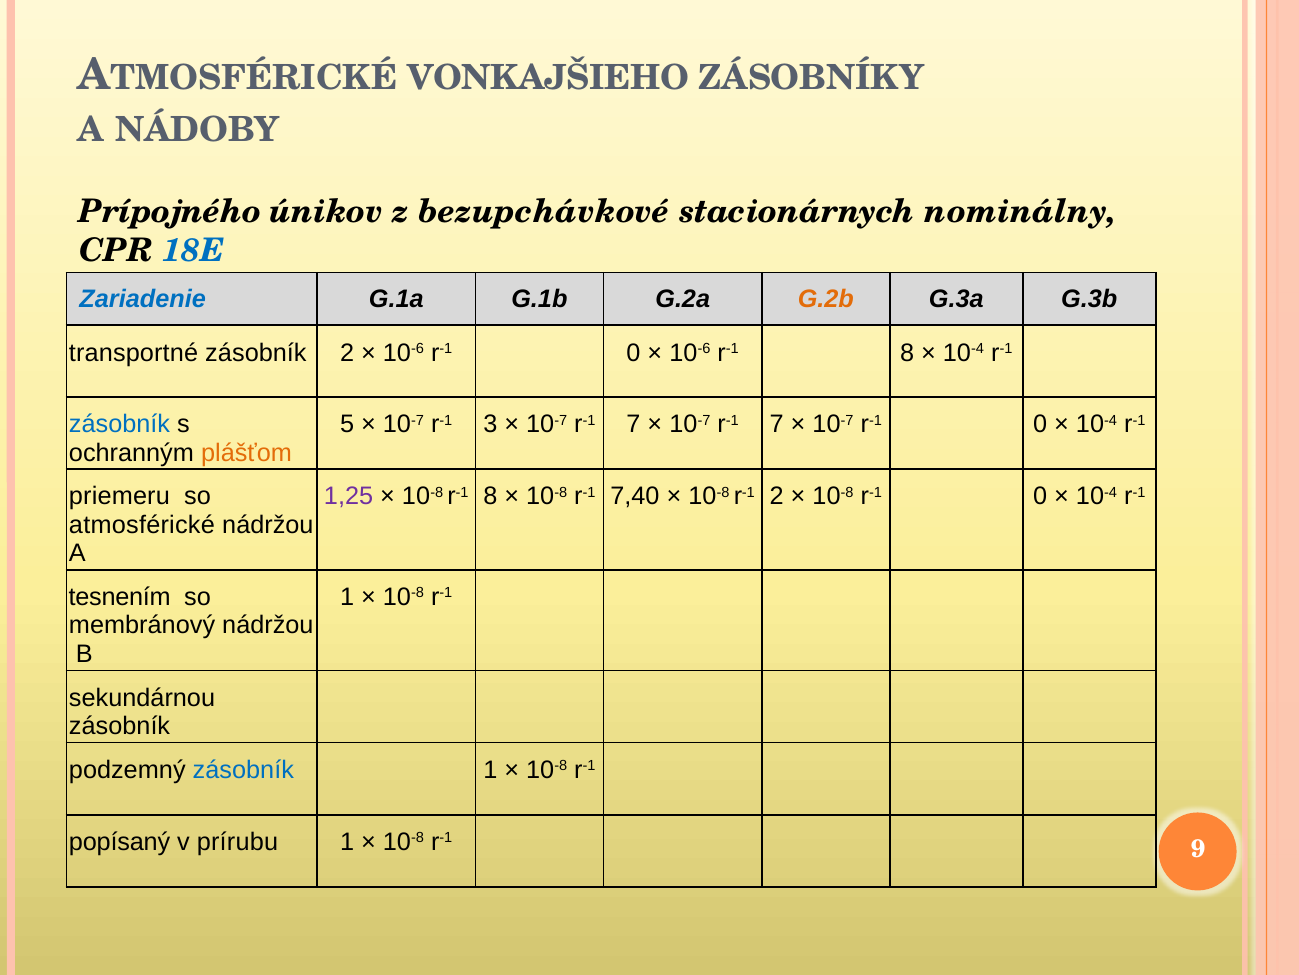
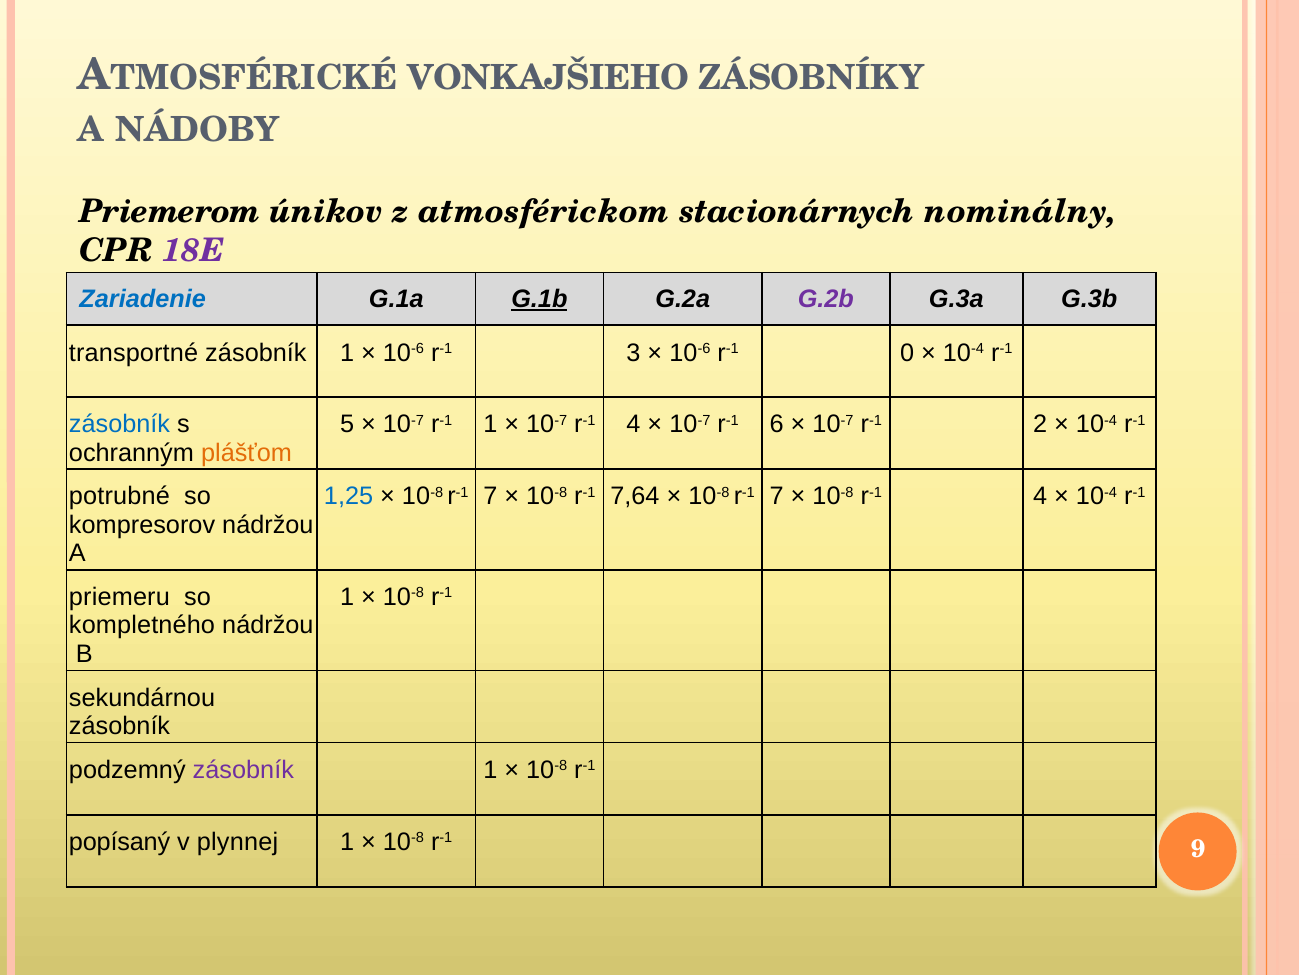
Prípojného: Prípojného -> Priemerom (170, 212)
bezupchávkové: bezupchávkové -> atmosférickom (544, 212)
18E colour: blue -> purple (194, 251)
G.1b underline: none -> present (539, 299)
G.2b colour: orange -> purple (826, 299)
2: 2 -> 1 (347, 352)
10-6 r-1 0: 0 -> 3 (634, 352)
10-6 r-1 8: 8 -> 0 (907, 352)
r-1 3: 3 -> 1 (490, 424)
7: 7 -> 4 (634, 424)
7: 7 -> 6 (777, 424)
10-7 r-1 0: 0 -> 2 (1040, 424)
priemeru: priemeru -> potrubné (119, 496)
1,25 colour: purple -> blue (349, 496)
8: 8 -> 7 (490, 496)
7,40: 7,40 -> 7,64 (635, 496)
2: 2 -> 7 (777, 496)
10-8 r-1 0: 0 -> 4 (1040, 496)
atmosférické: atmosférické -> kompresorov (142, 525)
tesnením: tesnením -> priemeru (119, 597)
membránový: membránový -> kompletného (142, 625)
zásobník colour: blue -> purple (243, 769)
prírubu: prírubu -> plynnej (238, 842)
